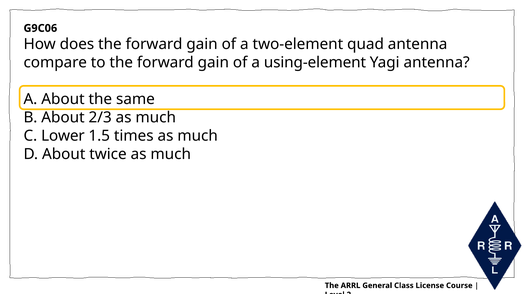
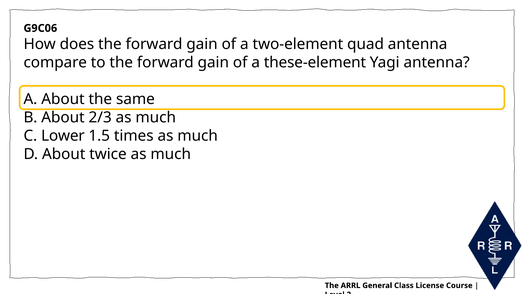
using-element: using-element -> these-element (315, 63)
